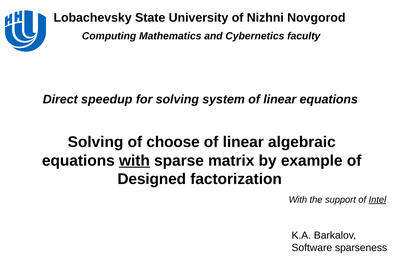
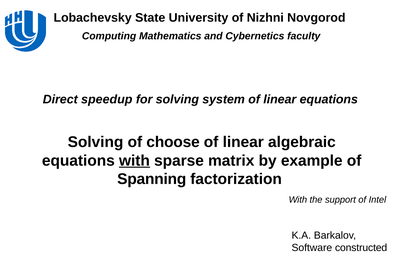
Designed: Designed -> Spanning (152, 179)
Intel underline: present -> none (377, 199)
sparseness: sparseness -> constructed (361, 248)
